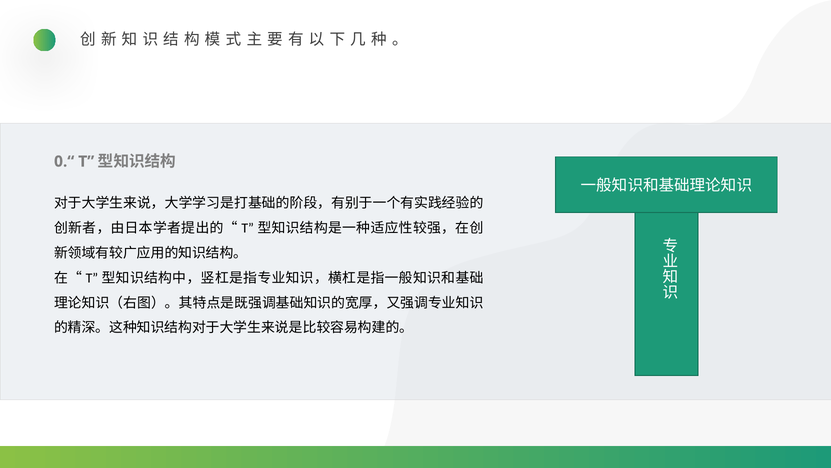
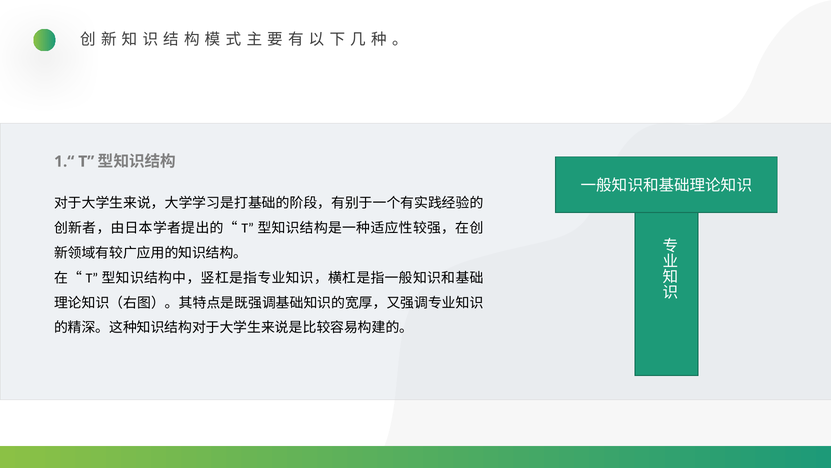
0.“: 0.“ -> 1.“ (64, 161)
